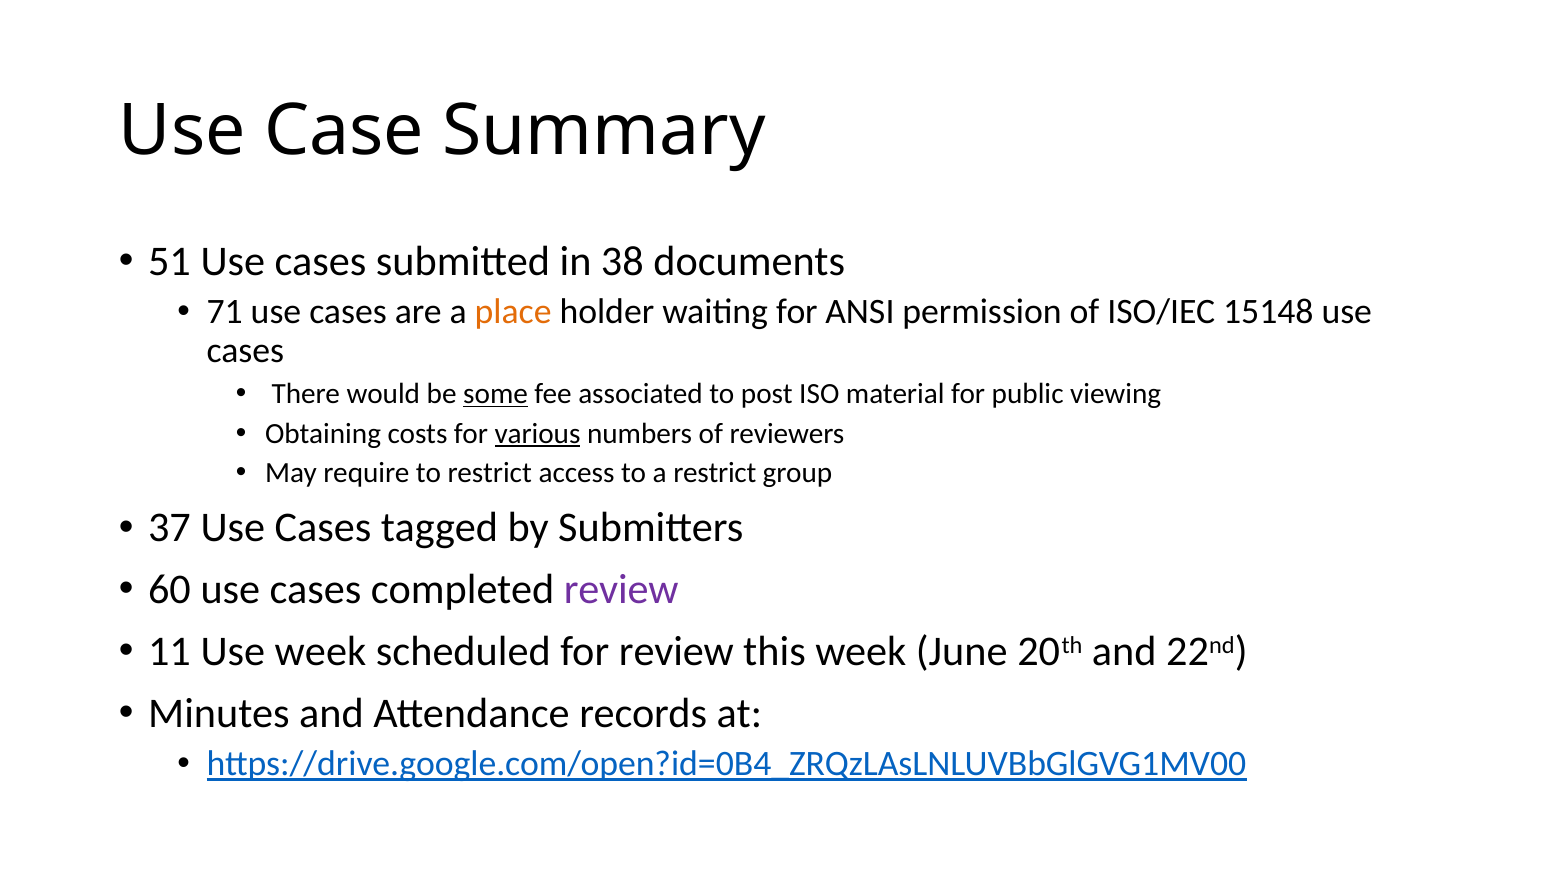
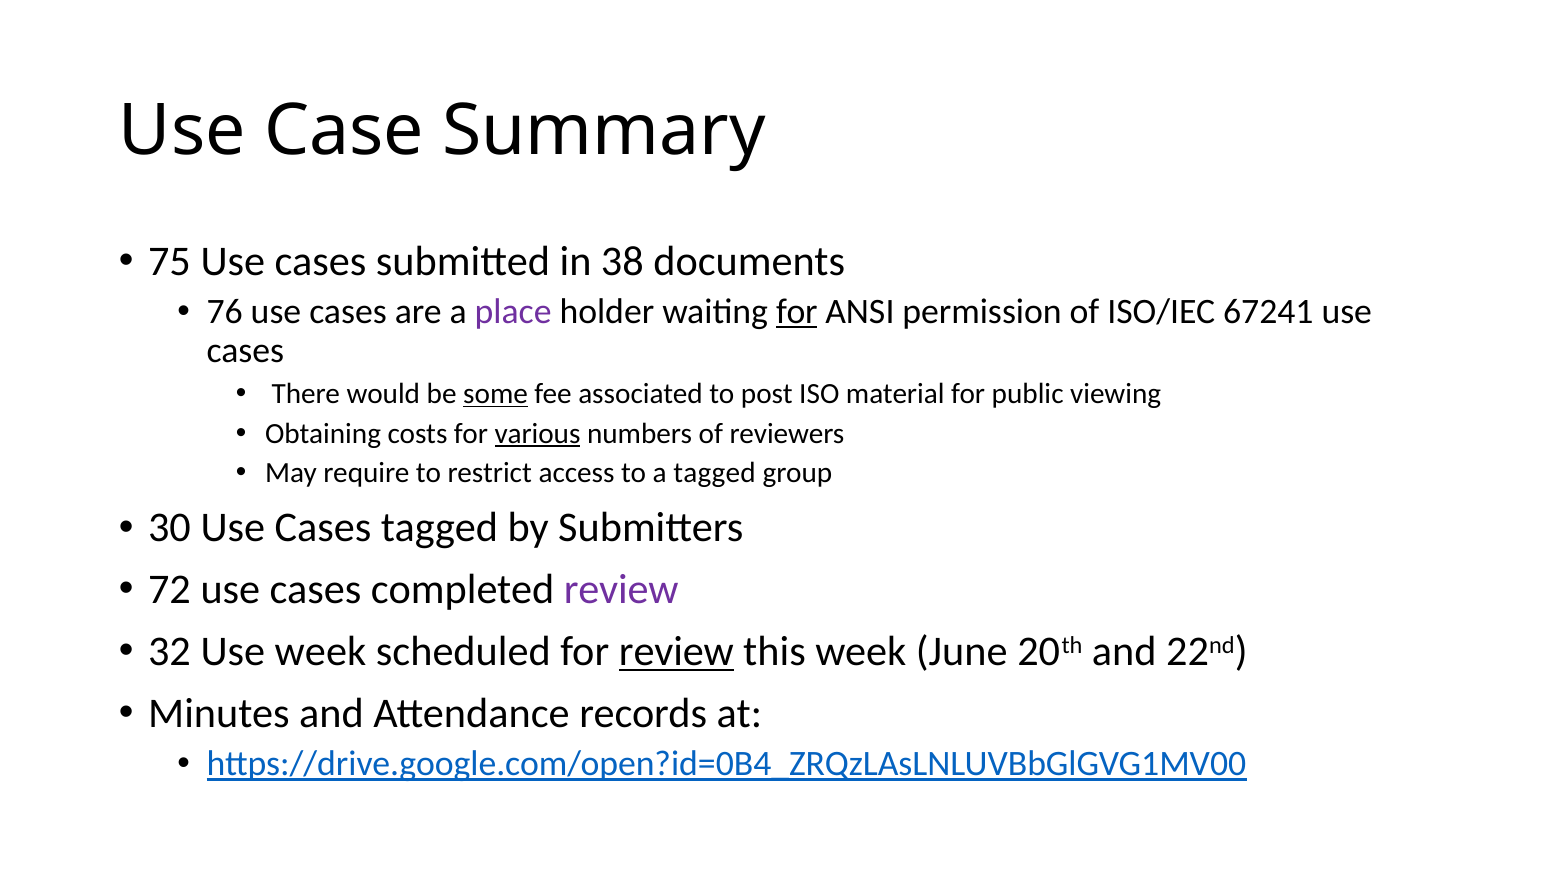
51: 51 -> 75 (170, 262)
71: 71 -> 76 (225, 312)
place colour: orange -> purple (513, 312)
for underline: none -> present (797, 312)
15148: 15148 -> 67241 (1268, 312)
a restrict: restrict -> tagged (715, 473)
37: 37 -> 30 (170, 528)
60: 60 -> 72 (170, 590)
11: 11 -> 32 (170, 652)
review underline: none -> present (676, 652)
